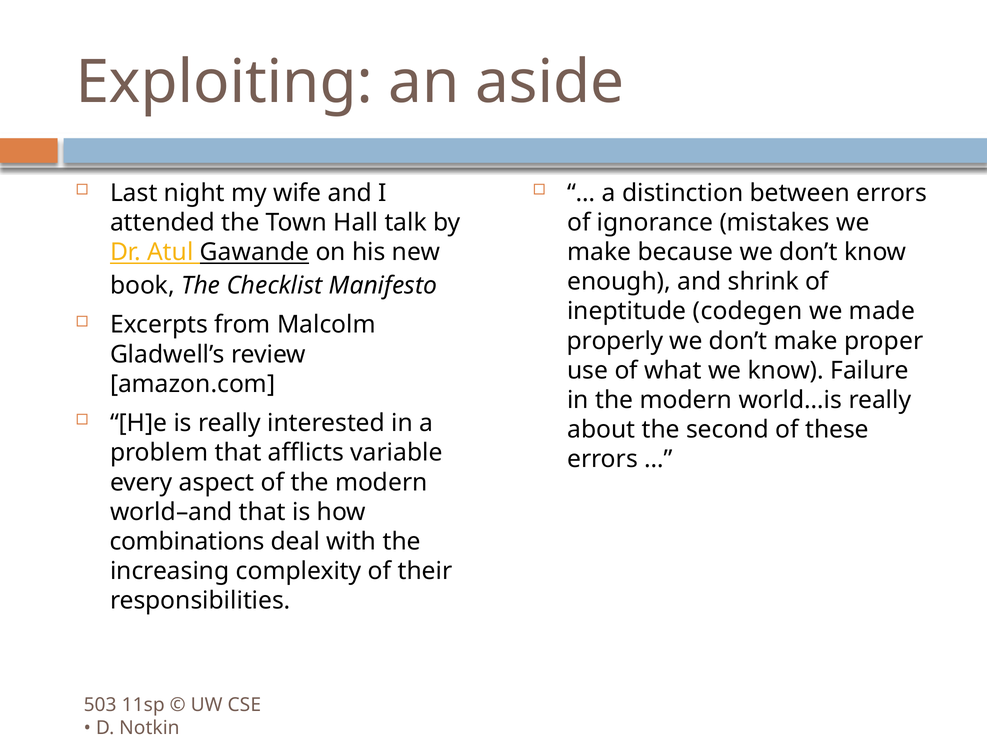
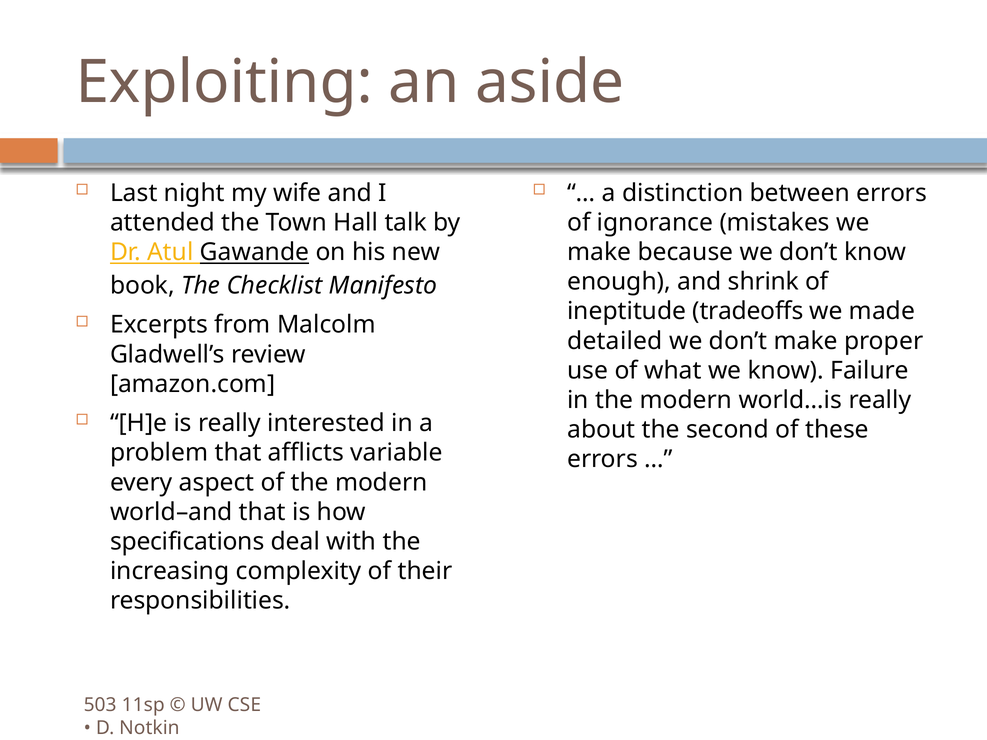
codegen: codegen -> tradeoffs (748, 311)
properly: properly -> detailed (615, 341)
combinations: combinations -> specifications (187, 542)
